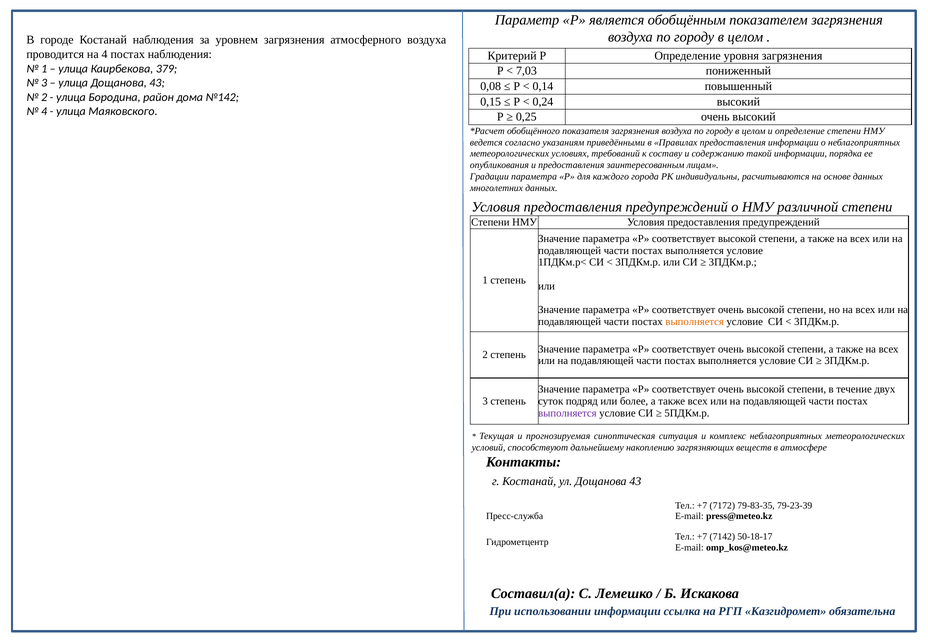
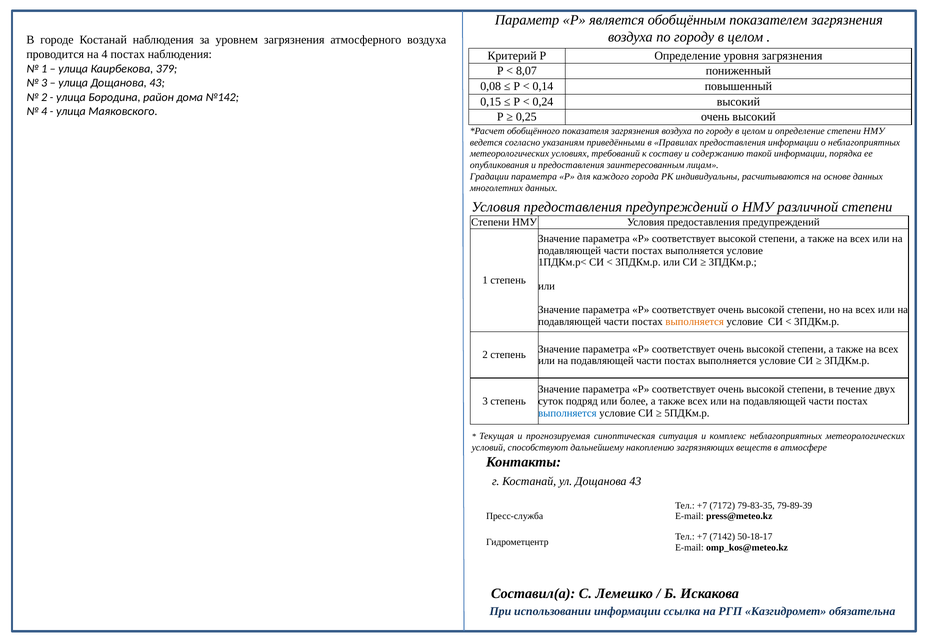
7,03: 7,03 -> 8,07 (526, 71)
выполняется colour: purple -> blue (567, 413)
79-23-39: 79-23-39 -> 79-89-39 (795, 506)
